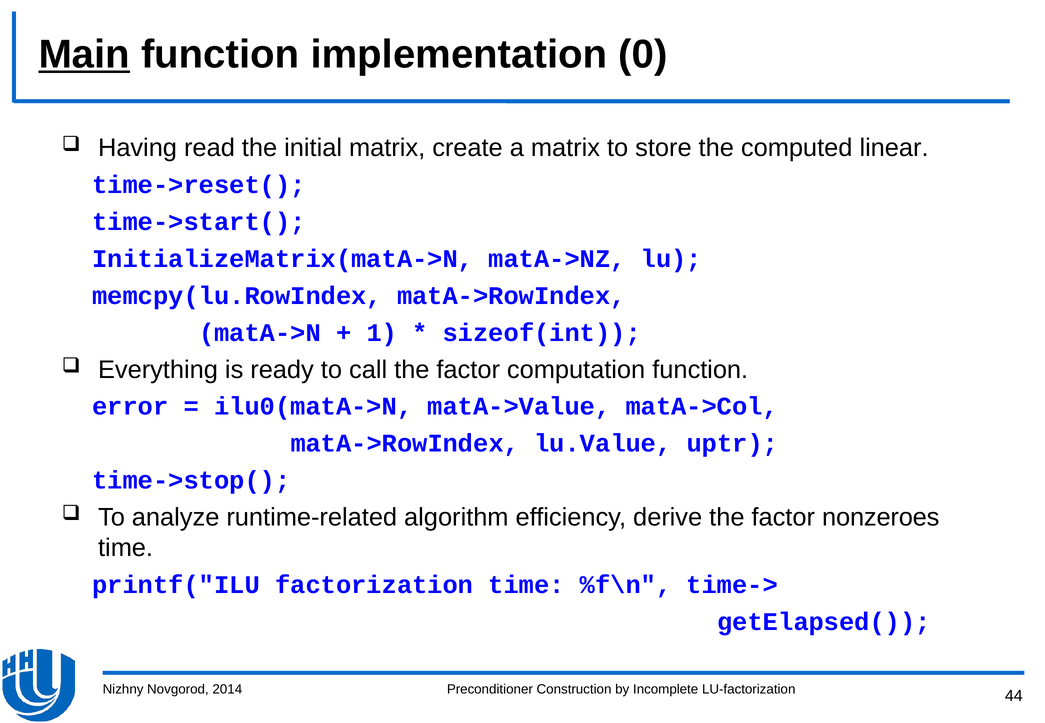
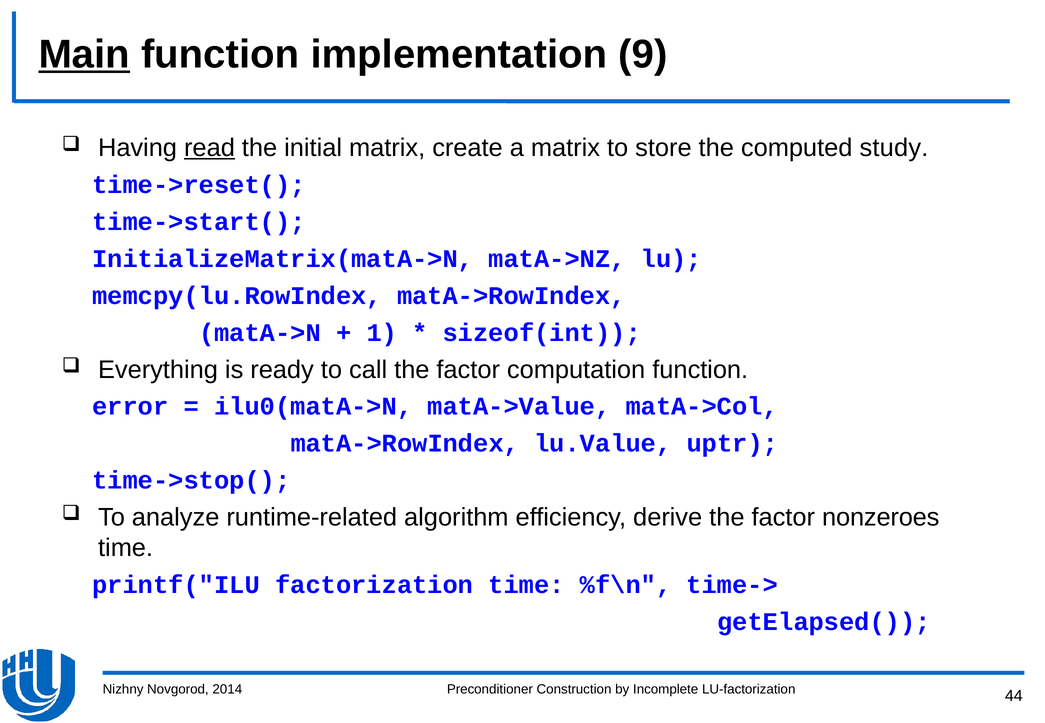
0: 0 -> 9 (643, 54)
read underline: none -> present (209, 148)
linear: linear -> study (894, 148)
